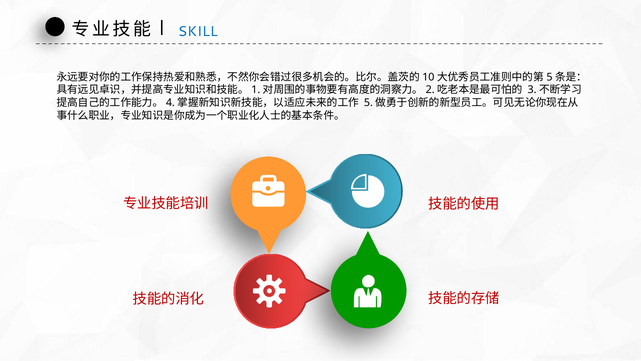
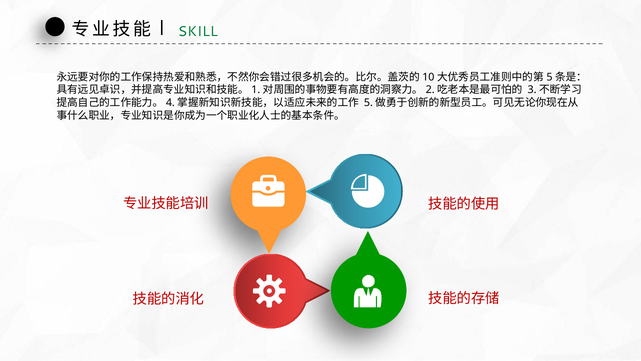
SKILL colour: blue -> green (198, 31)
